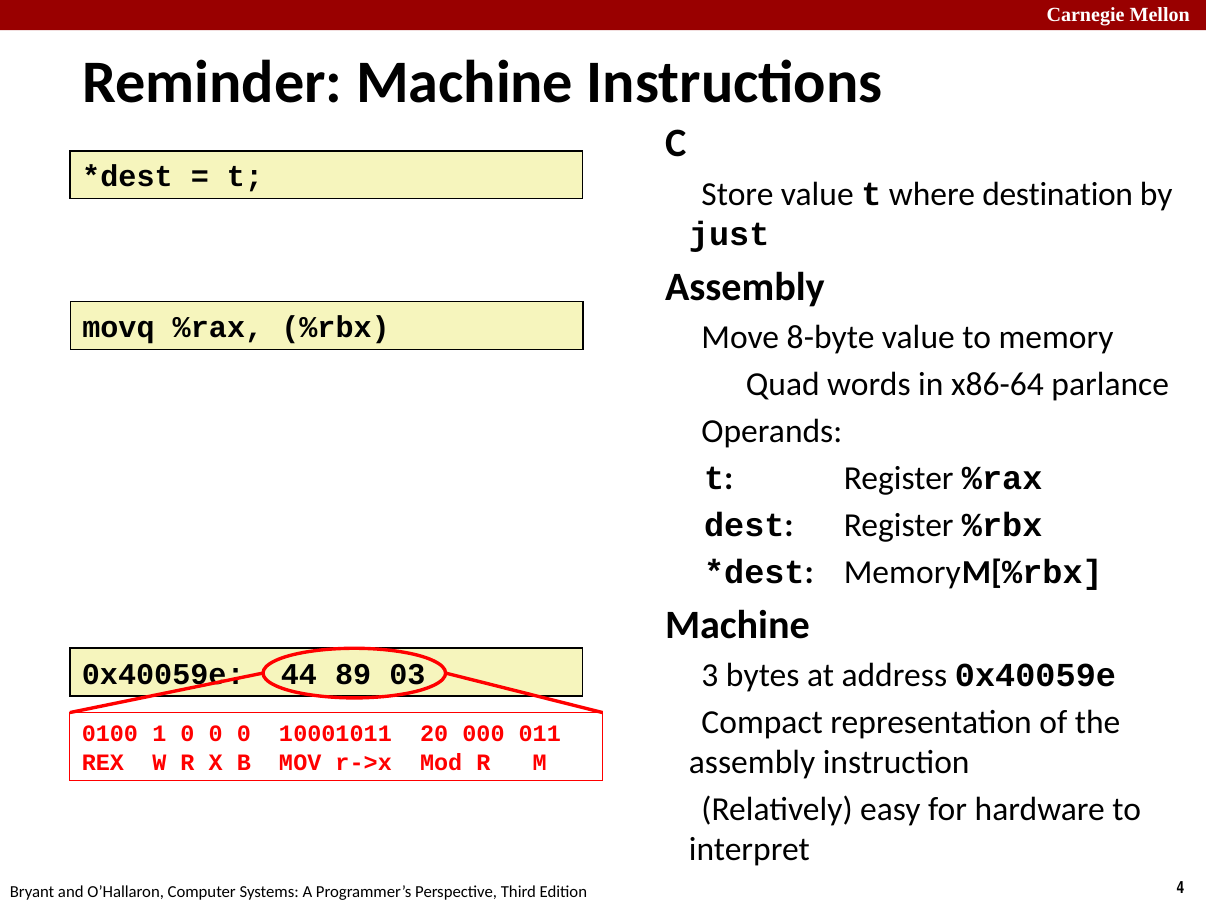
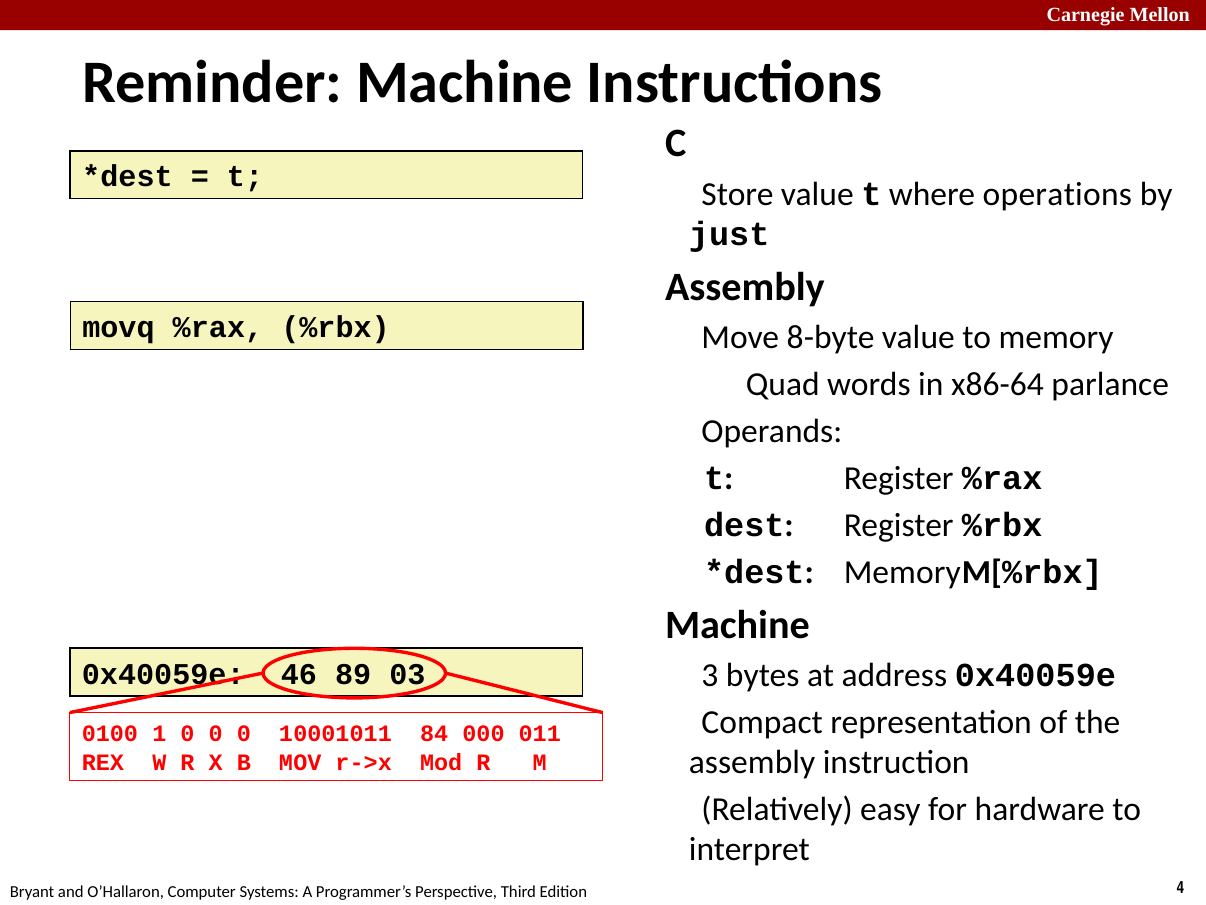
destination: destination -> operations (1057, 194)
44: 44 -> 46 (299, 674)
20: 20 -> 84 (434, 734)
